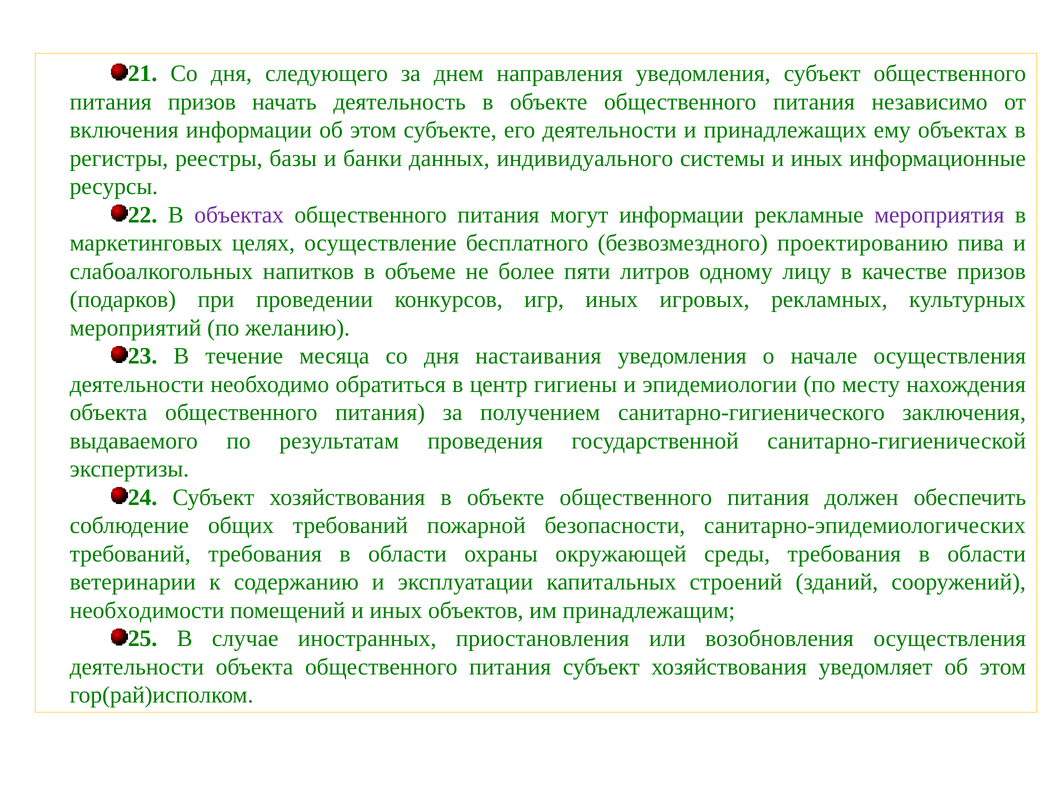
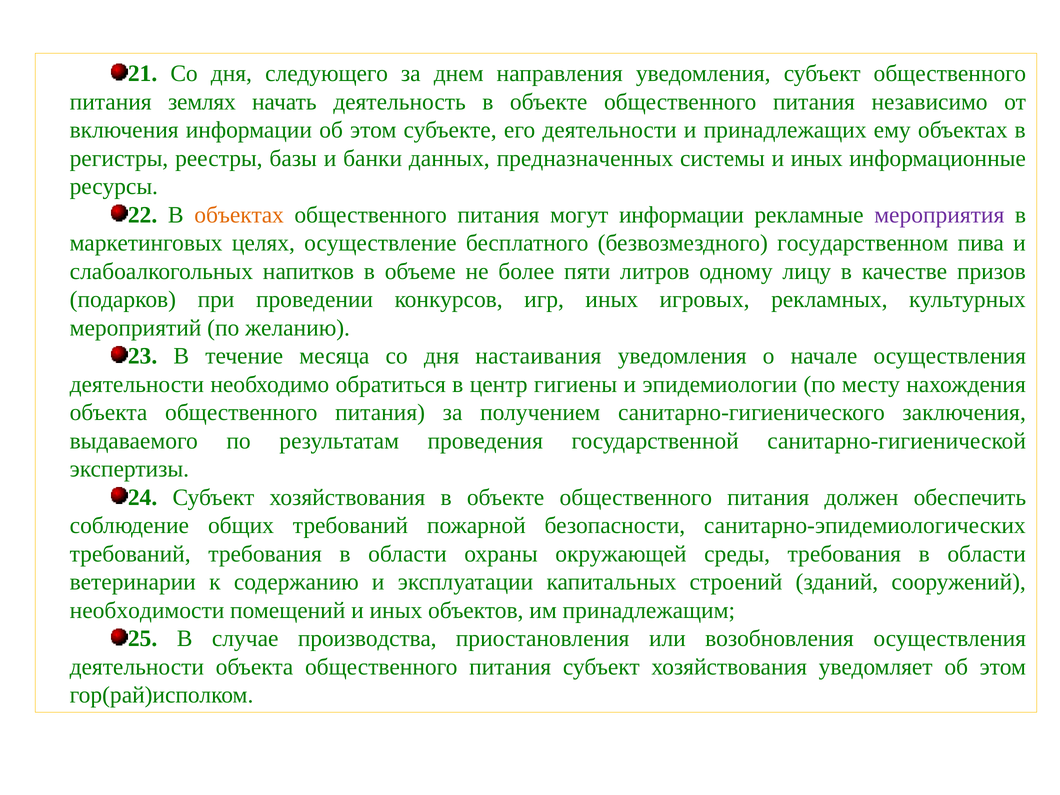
питания призов: призов -> землях (202, 102)
индивидуального: индивидуального -> предназначенных (585, 158)
объектах colour: purple -> orange (239, 215)
проектированию: проектированию -> государственном (863, 243)
иностранных: иностранных -> производства (367, 639)
